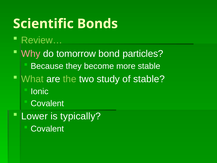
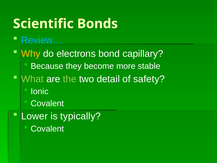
Review… colour: light green -> light blue (42, 40)
Why colour: pink -> yellow (31, 54)
tomorrow: tomorrow -> electrons (76, 54)
particles: particles -> capillary (143, 54)
study: study -> detail (108, 79)
of stable: stable -> safety (149, 79)
